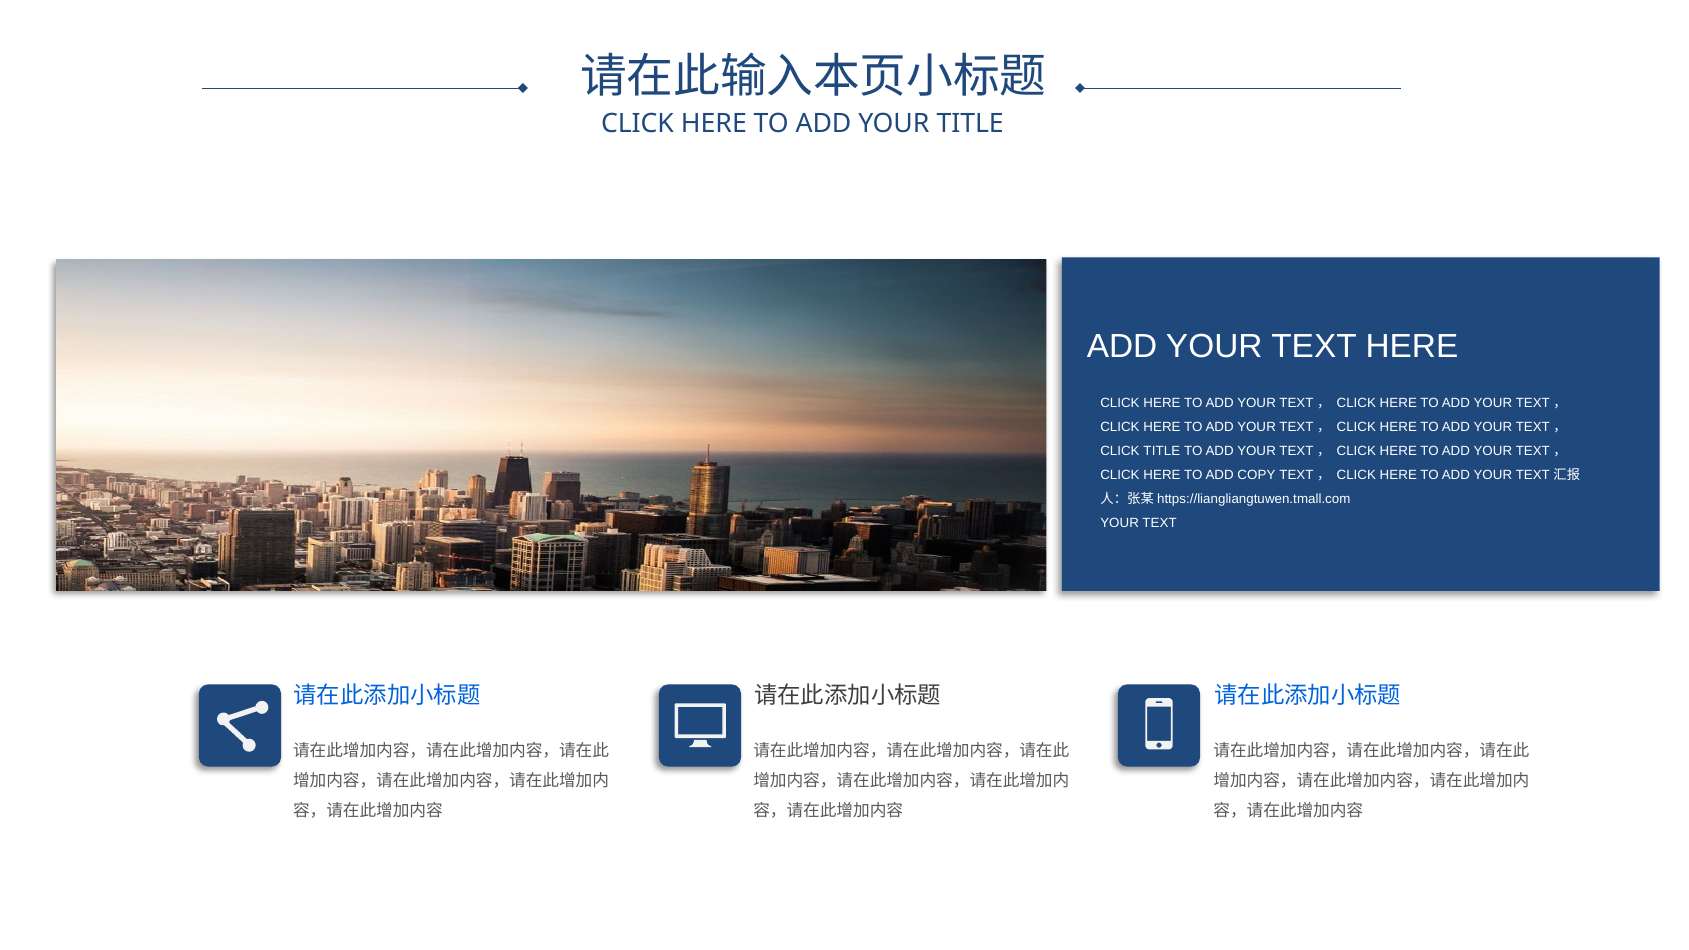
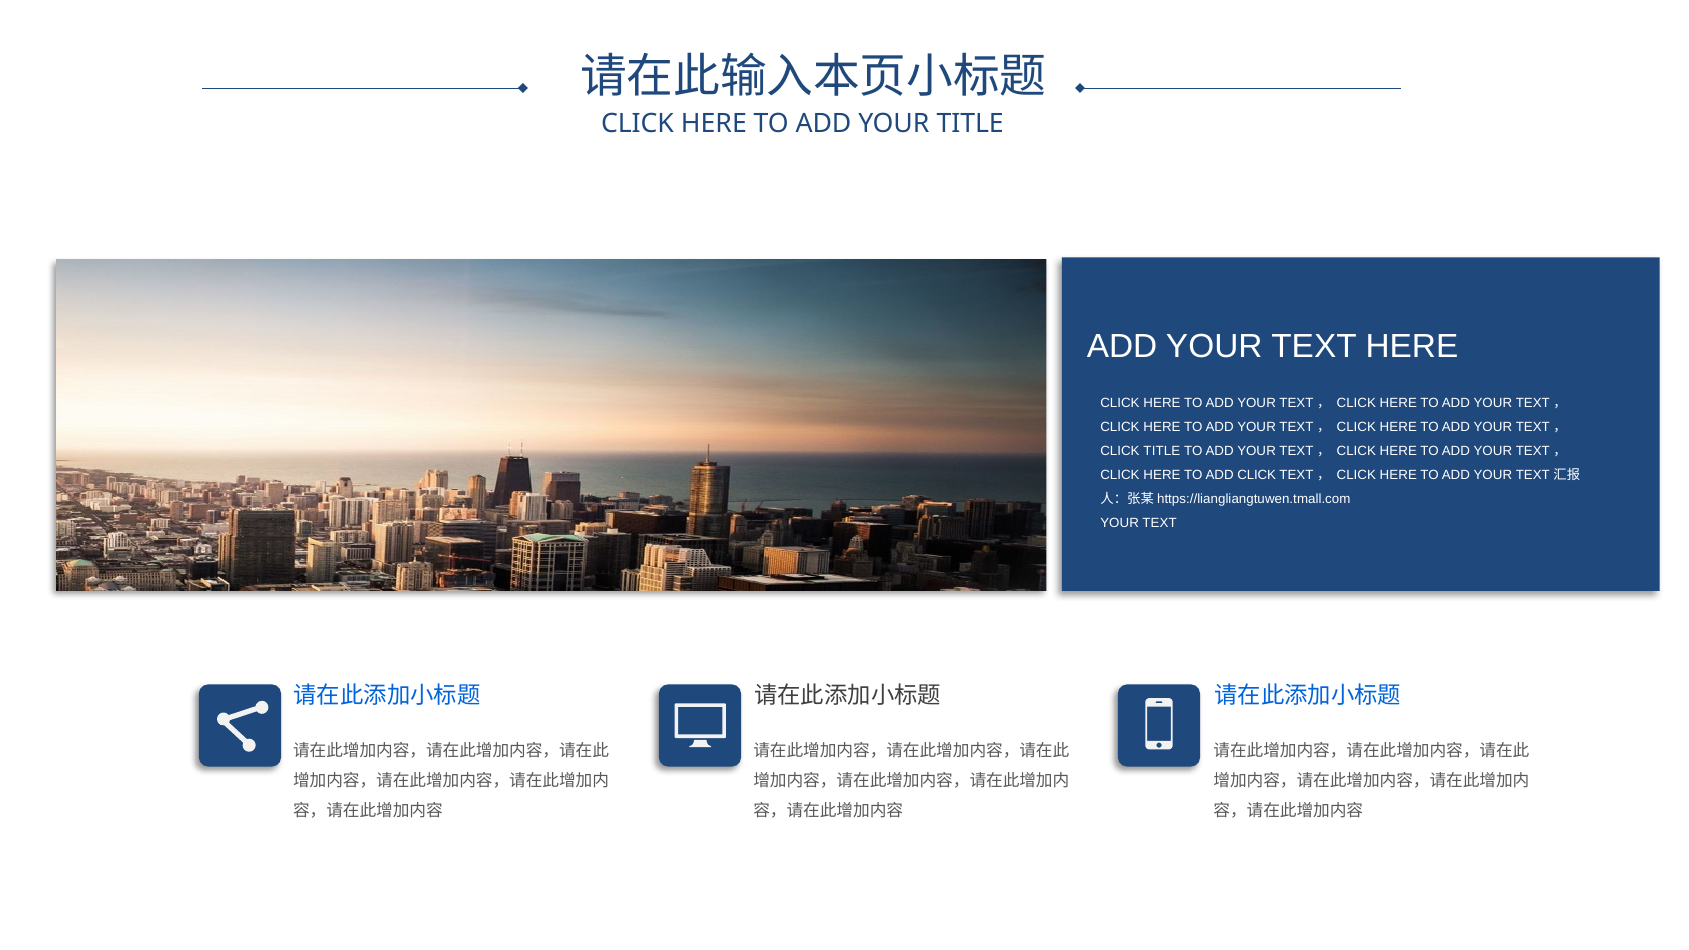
ADD COPY: COPY -> CLICK (1257, 475)
